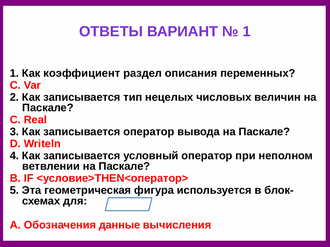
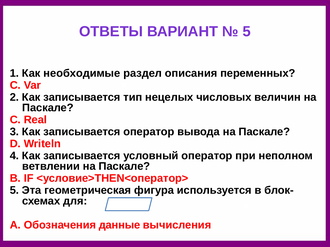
1: 1 -> 5 (247, 32)
коэффициент: коэффициент -> необходимые (82, 73)
